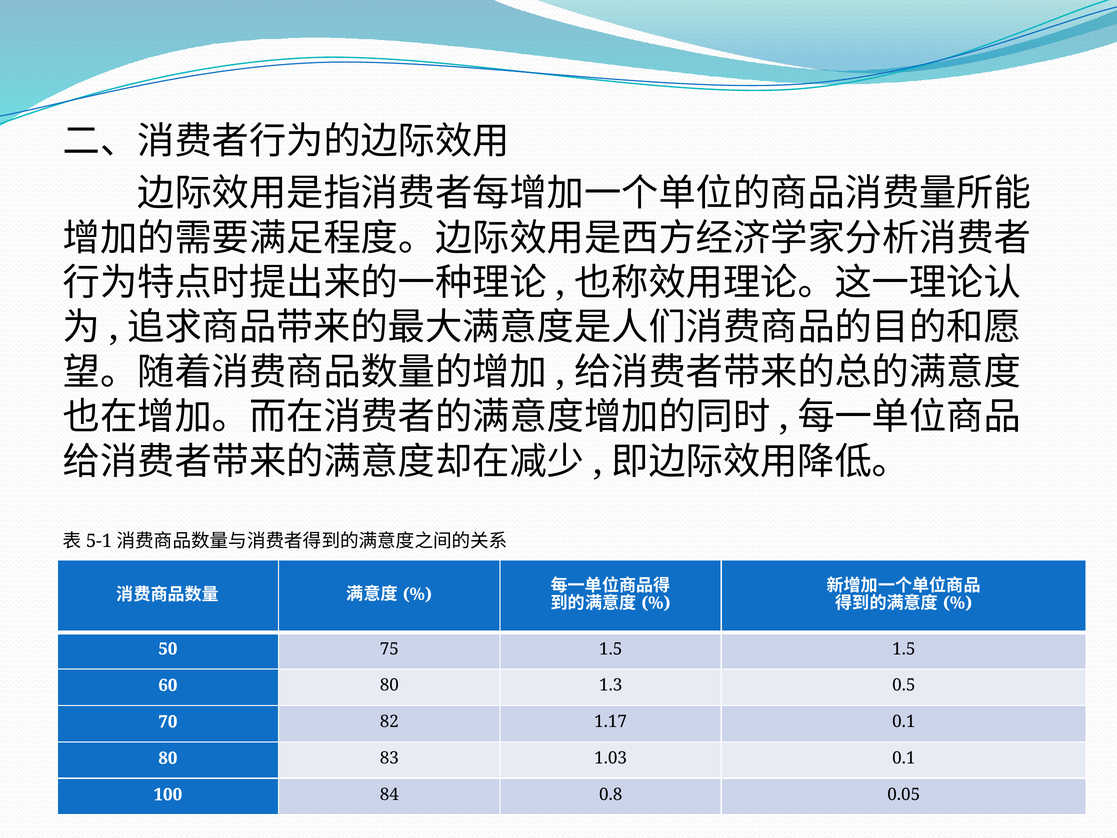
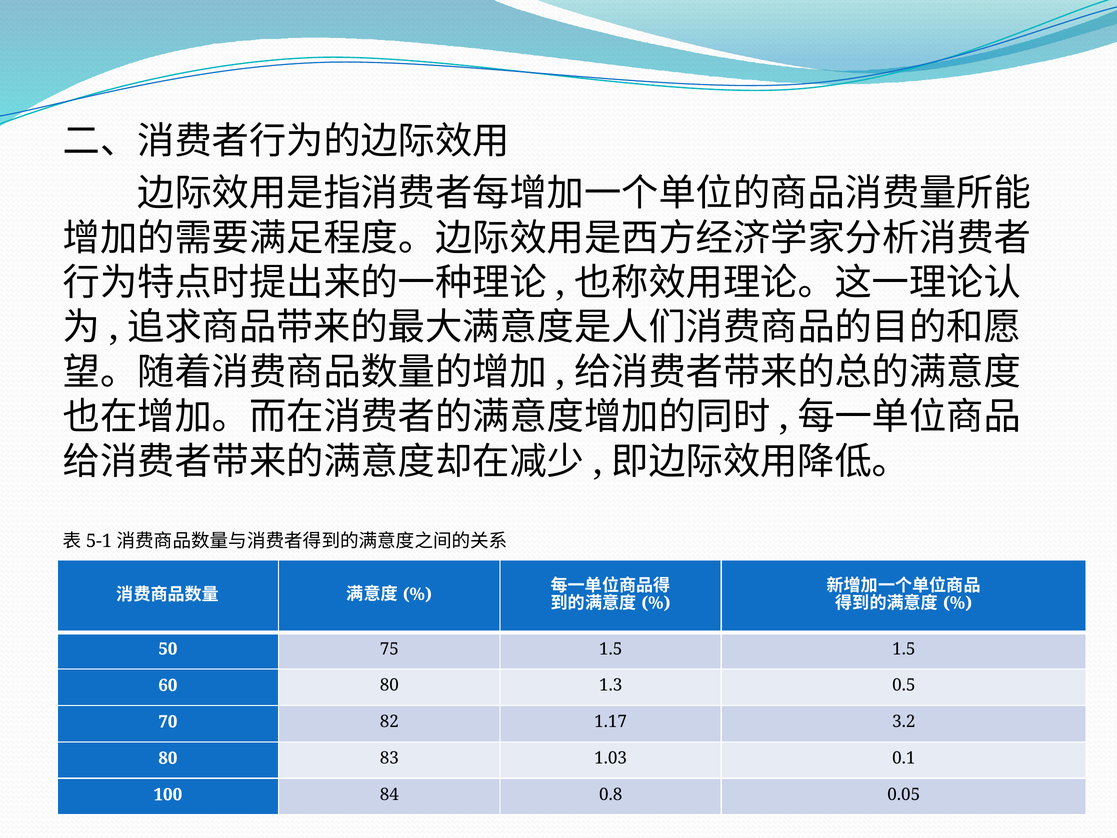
1.17 0.1: 0.1 -> 3.2 (904, 722)
